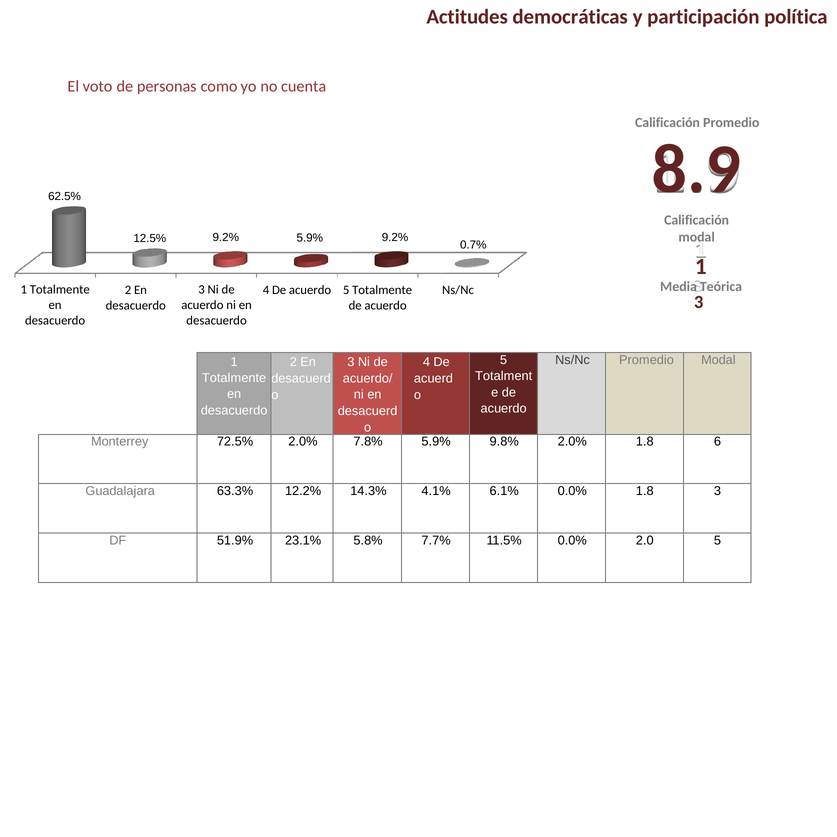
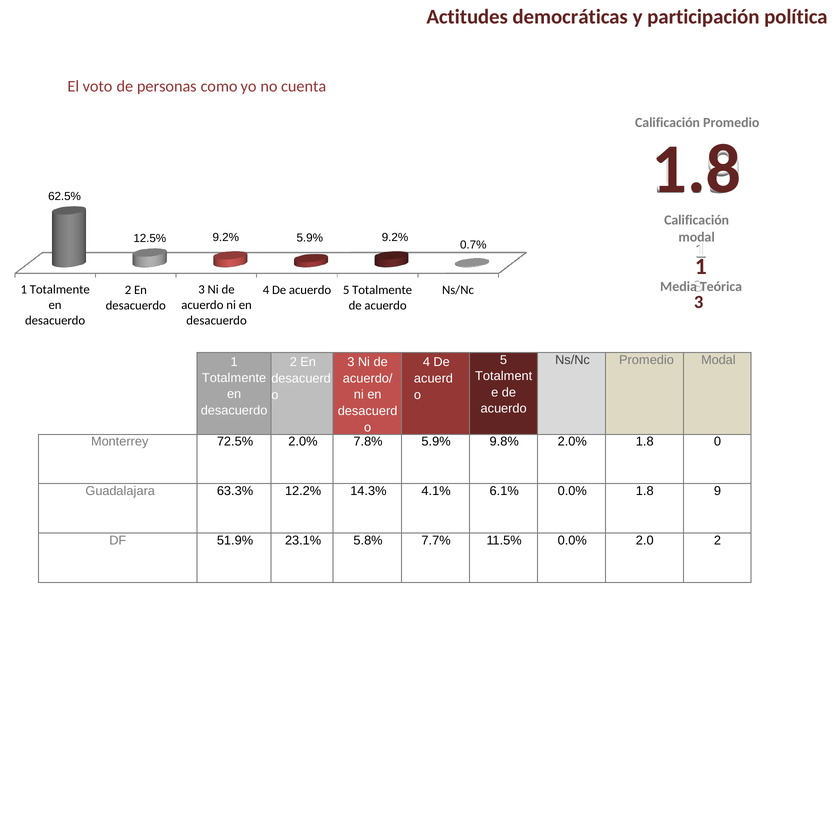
8.9: 8.9 -> 1.8 (697, 169)
6: 6 -> 0 (718, 442)
1.8 3: 3 -> 9 (718, 491)
2.0 5: 5 -> 2 (718, 540)
